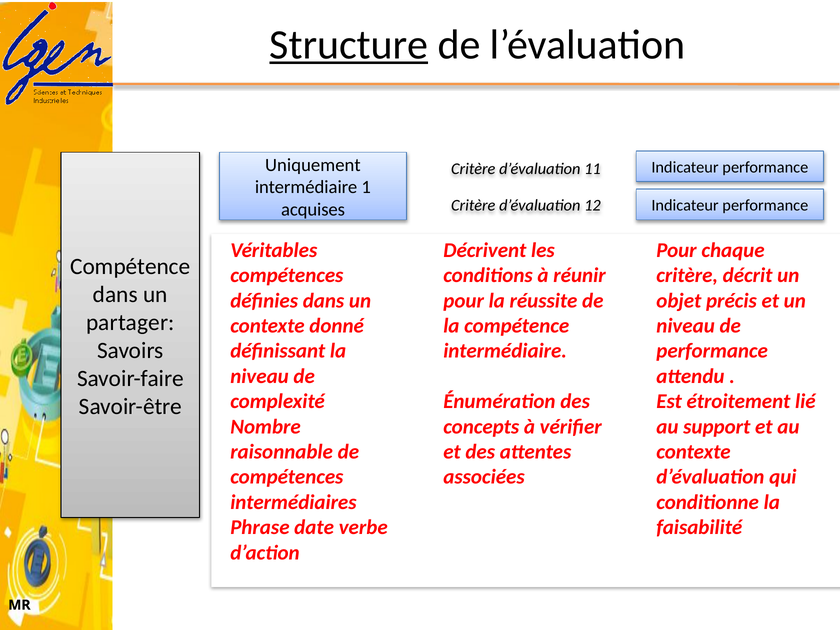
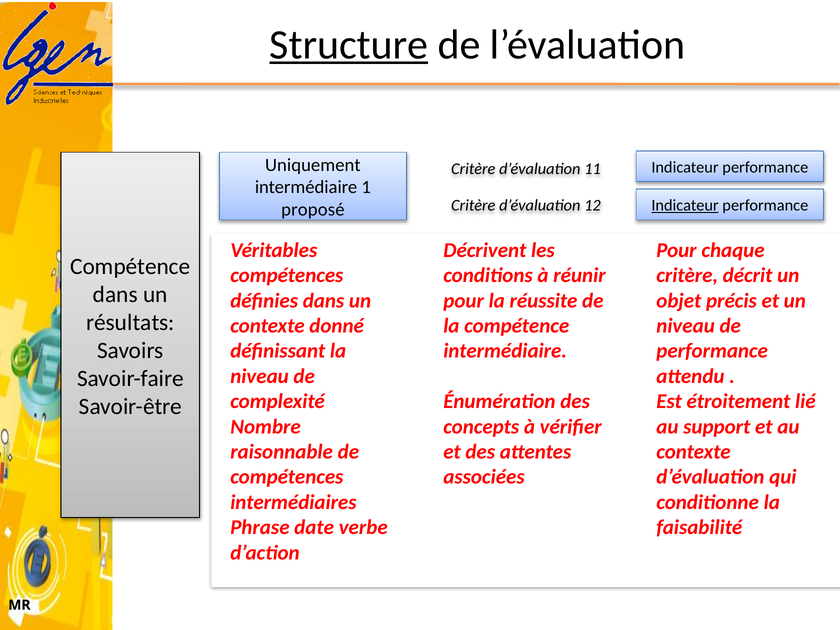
Indicateur underline: none -> present (685, 206)
acquises: acquises -> proposé (313, 210)
partager: partager -> résultats (130, 323)
